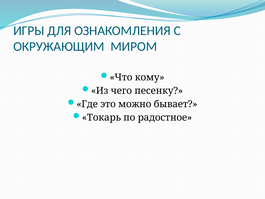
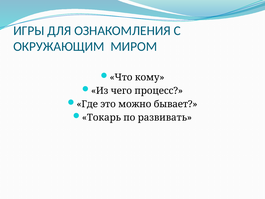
песенку: песенку -> процесс (159, 91)
радостное: радостное -> развивать (165, 117)
